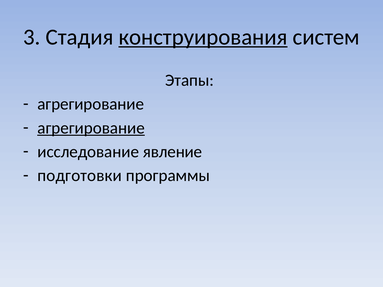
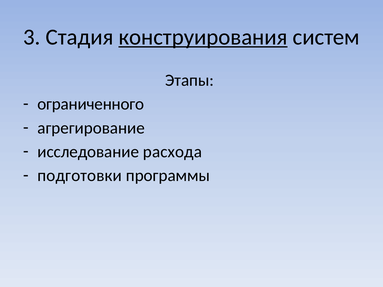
агрегирование: агрегирование -> ограниченного (91, 104)
агрегирование underline: present -> none (91, 128)
явление: явление -> расхода (172, 152)
